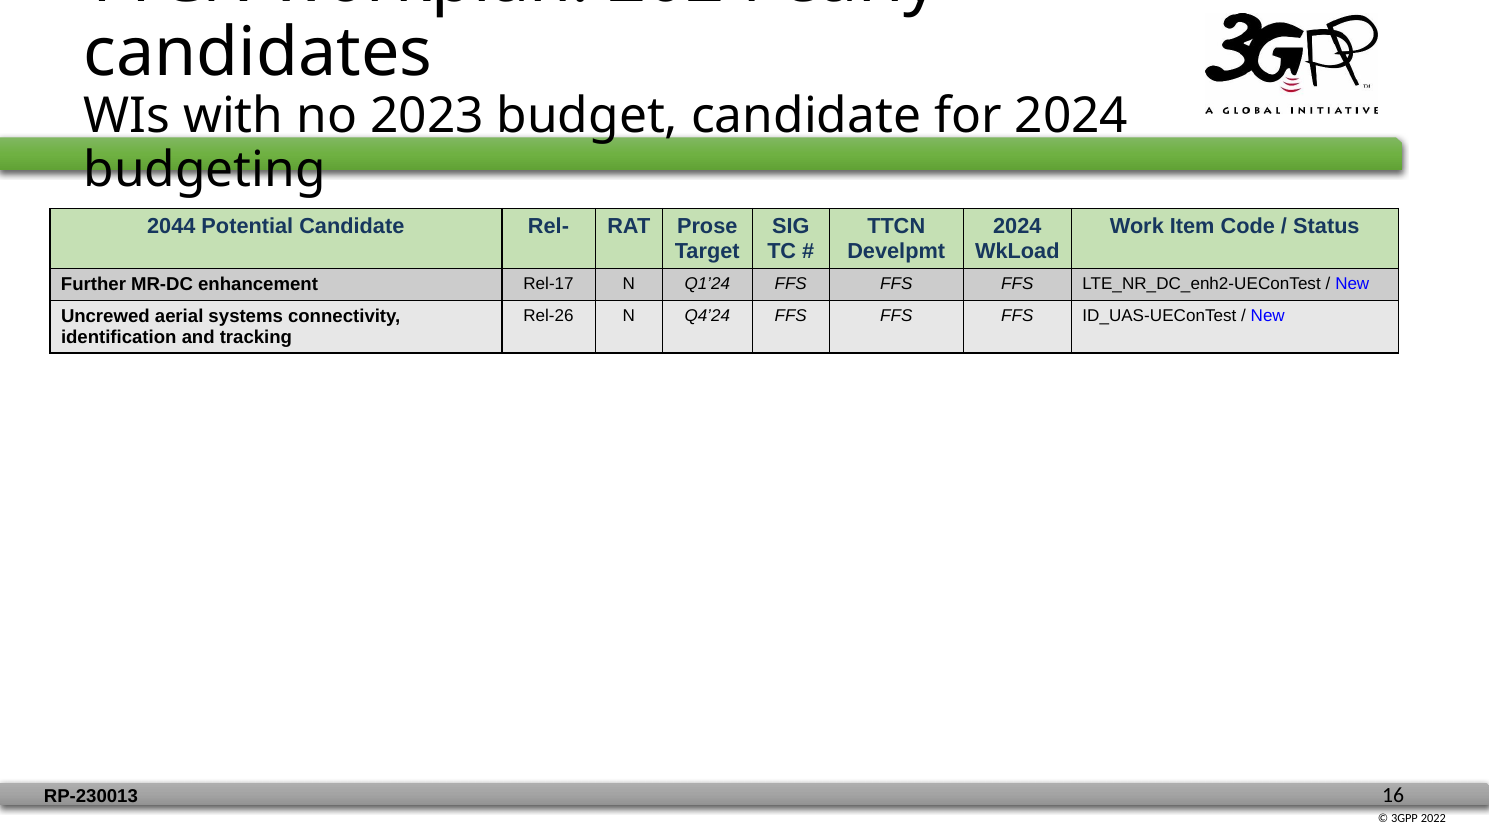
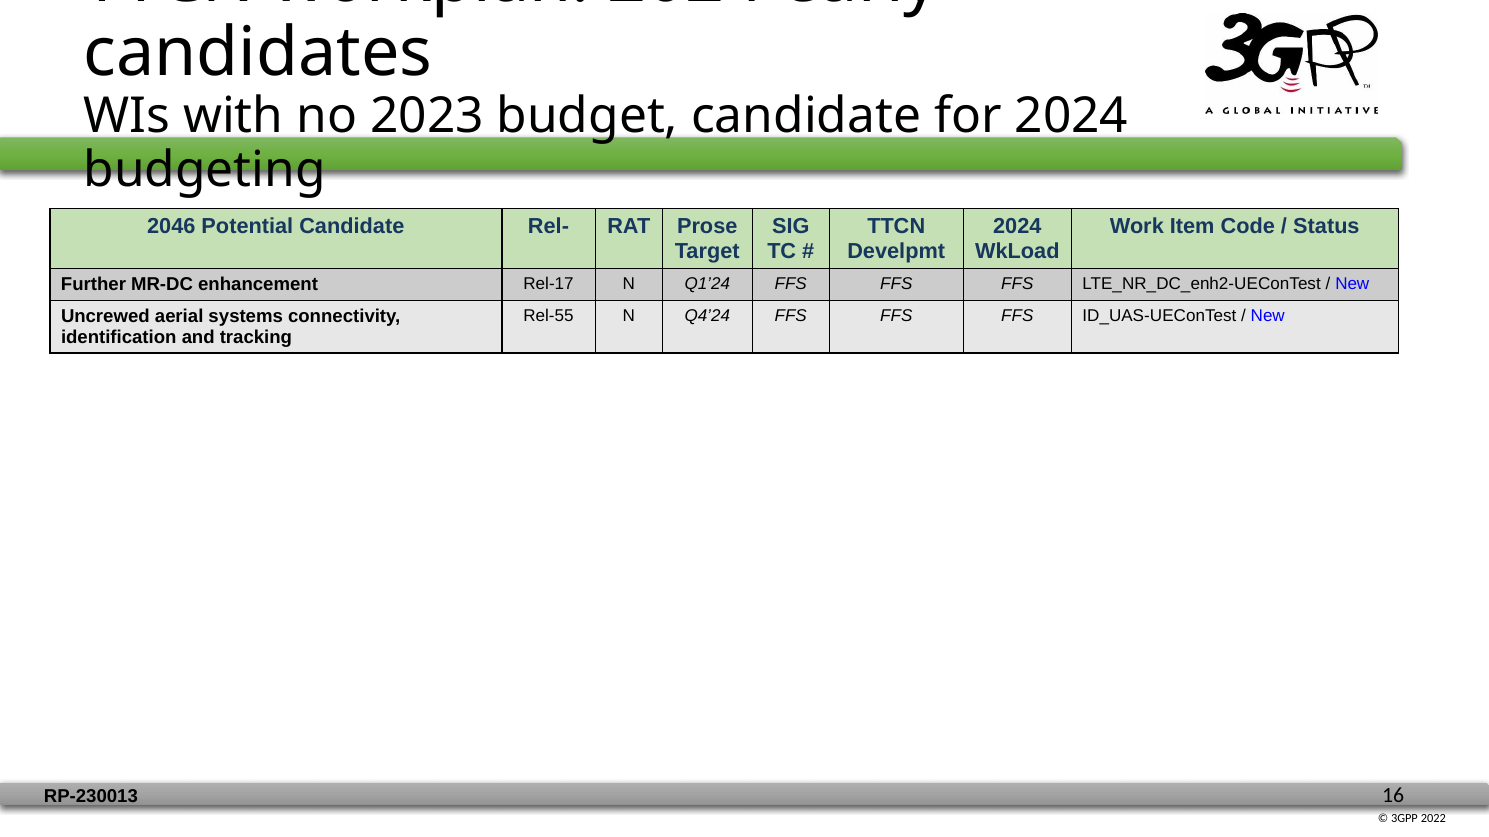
2044: 2044 -> 2046 (171, 227)
Rel-26: Rel-26 -> Rel-55 (548, 316)
